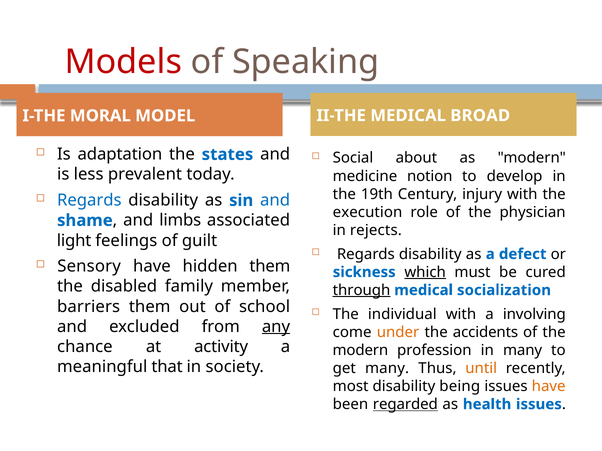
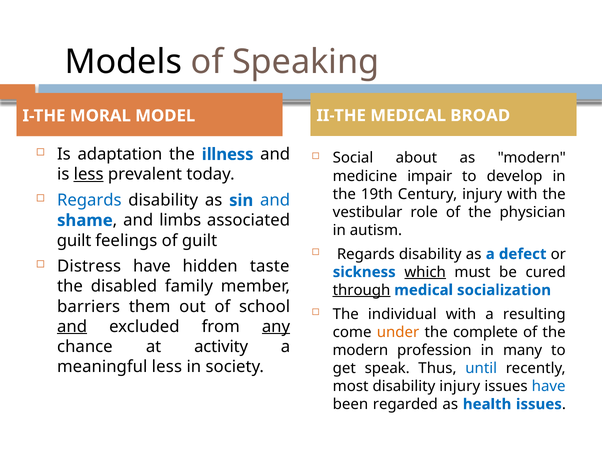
Models colour: red -> black (123, 62)
states: states -> illness (228, 155)
less underline: none -> present (89, 175)
notion: notion -> impair (430, 176)
execution: execution -> vestibular (368, 212)
rejects: rejects -> autism (376, 230)
light: light -> guilt (74, 241)
Sensory: Sensory -> Distress (89, 267)
hidden them: them -> taste (270, 267)
involving: involving -> resulting (534, 314)
and underline: none -> present (72, 327)
accidents: accidents -> complete (485, 332)
meaningful that: that -> less (167, 367)
get many: many -> speak (387, 369)
until colour: orange -> blue (481, 369)
disability being: being -> injury (460, 387)
have colour: orange -> blue (549, 387)
regarded underline: present -> none (405, 405)
